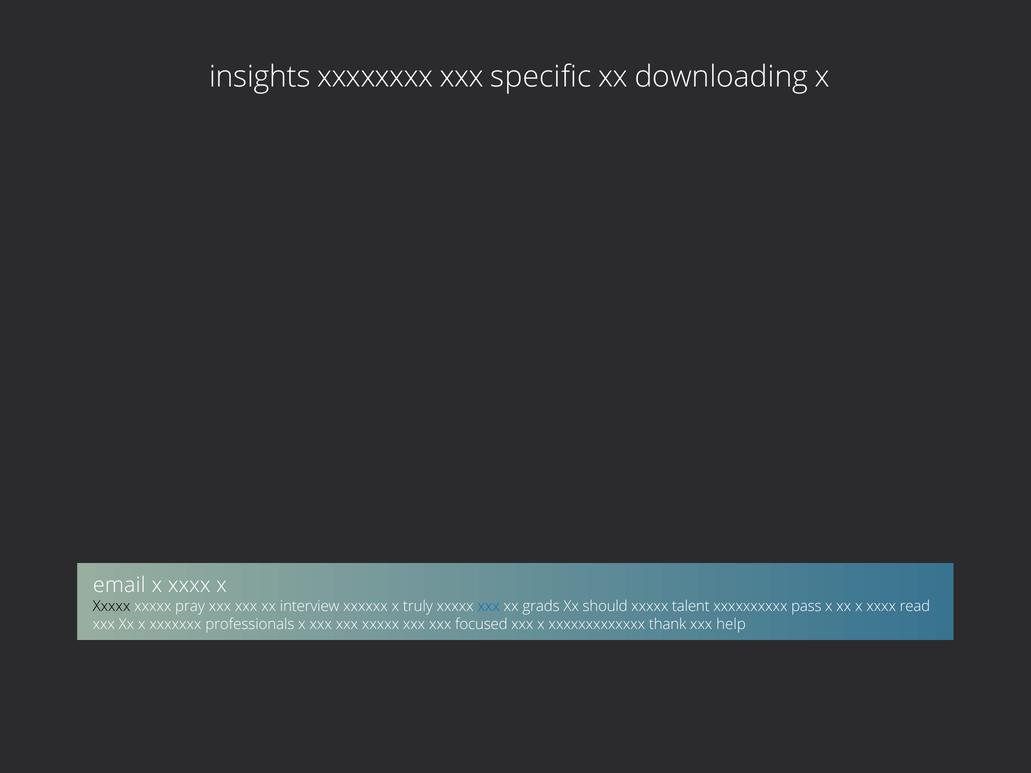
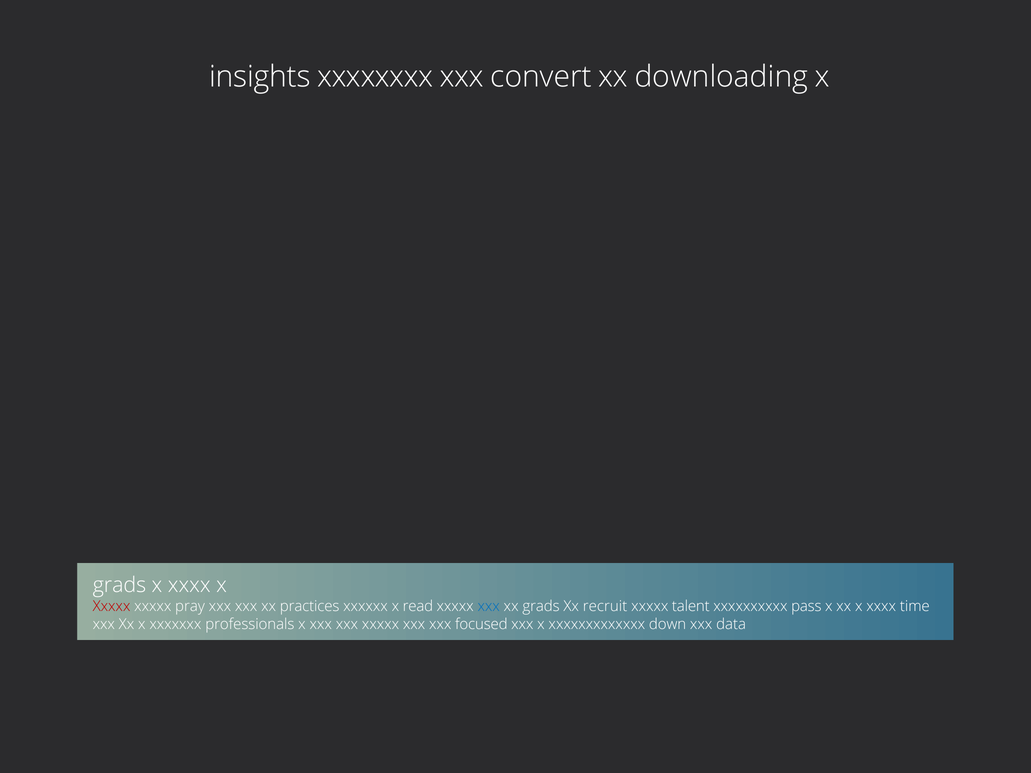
specific: specific -> convert (541, 77)
email: email -> grads (119, 585)
Xxxxx colour: black -> red (112, 607)
interview: interview -> practices (310, 607)
truly: truly -> read (418, 607)
should: should -> recruit (605, 607)
read: read -> time (915, 607)
thank: thank -> down (668, 625)
help: help -> data (731, 625)
